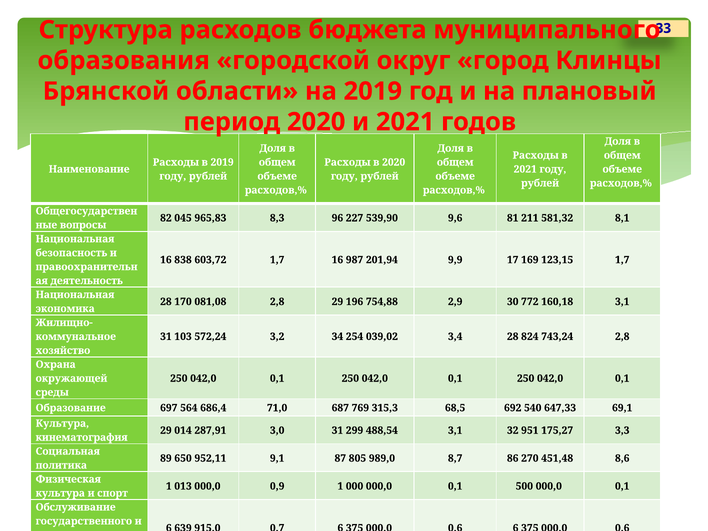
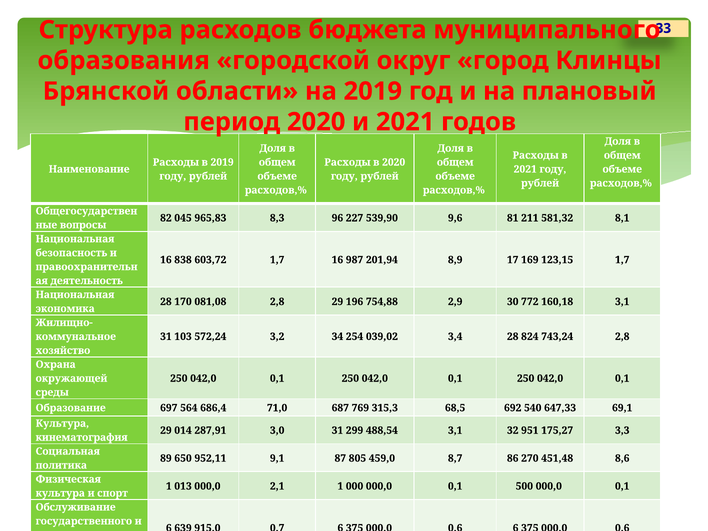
9,9: 9,9 -> 8,9 (455, 260)
989,0: 989,0 -> 459,0 (382, 458)
0,9: 0,9 -> 2,1 (277, 486)
